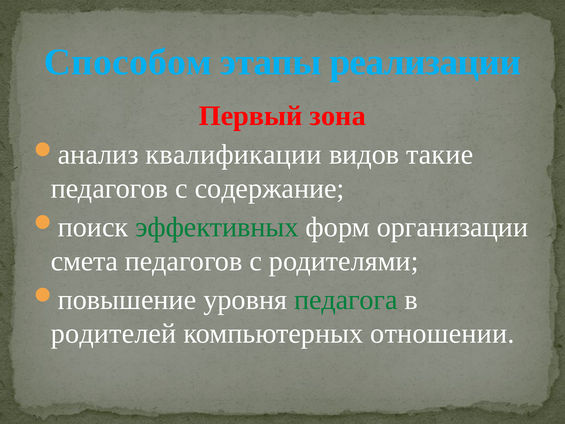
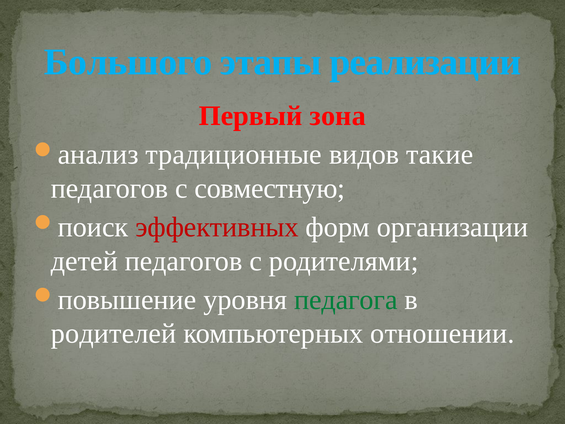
Способом: Способом -> Большого (128, 62)
квалификации: квалификации -> традиционные (234, 154)
содержание: содержание -> совместную (270, 188)
эффективных colour: green -> red (217, 227)
смета: смета -> детей (84, 261)
